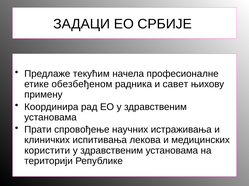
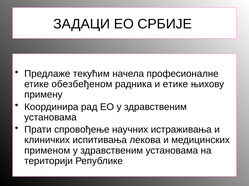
и савет: савет -> етике (175, 84)
користити: користити -> применом (47, 151)
